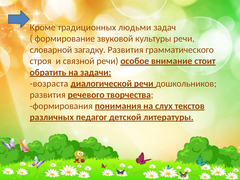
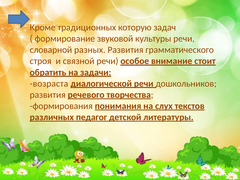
людьми: людьми -> которую (135, 27)
загадку: загадку -> разных (90, 50)
